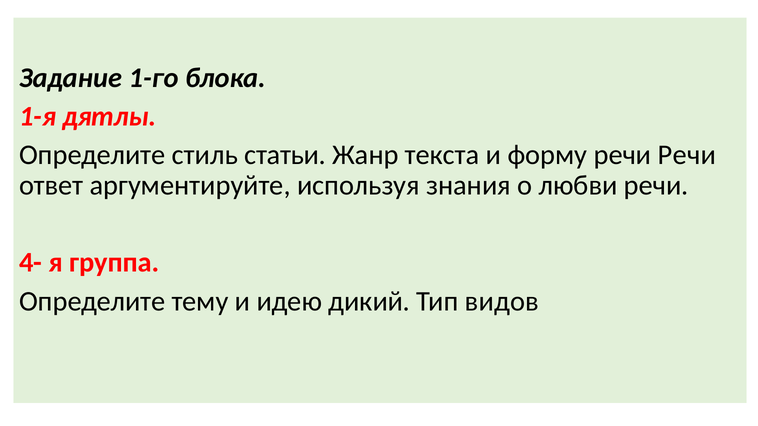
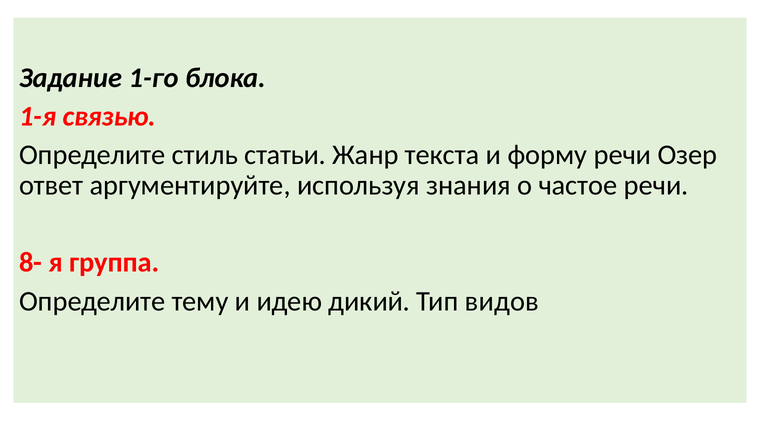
дятлы: дятлы -> связью (109, 116)
речи Речи: Речи -> Озер (687, 155)
любви: любви -> частое (578, 186)
4-: 4- -> 8- (31, 263)
